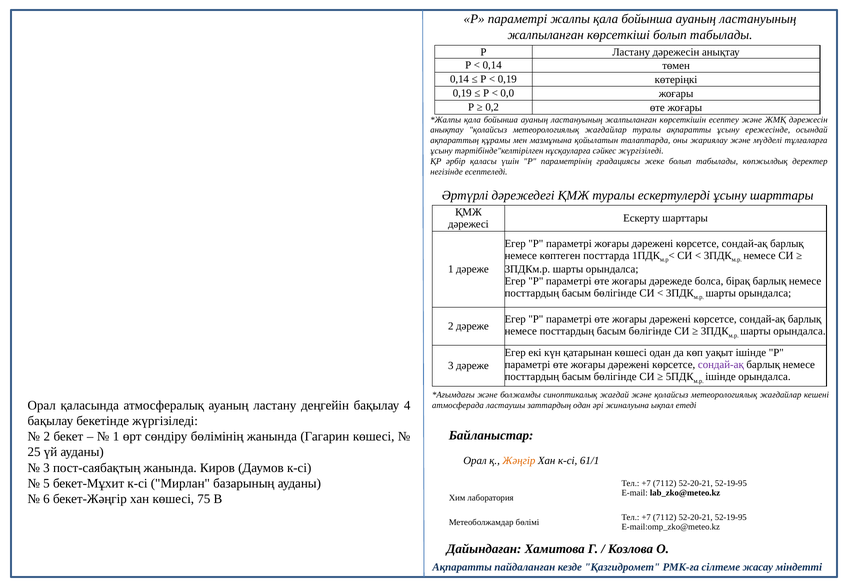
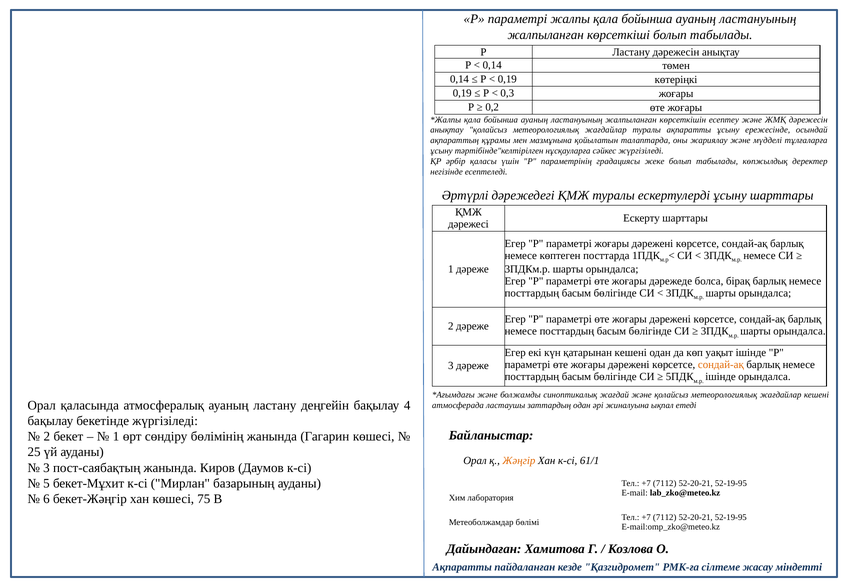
0,0: 0,0 -> 0,3 (507, 93)
қатарынан көшесі: көшесі -> кешені (631, 353)
сондай-ақ colour: purple -> orange (721, 365)
